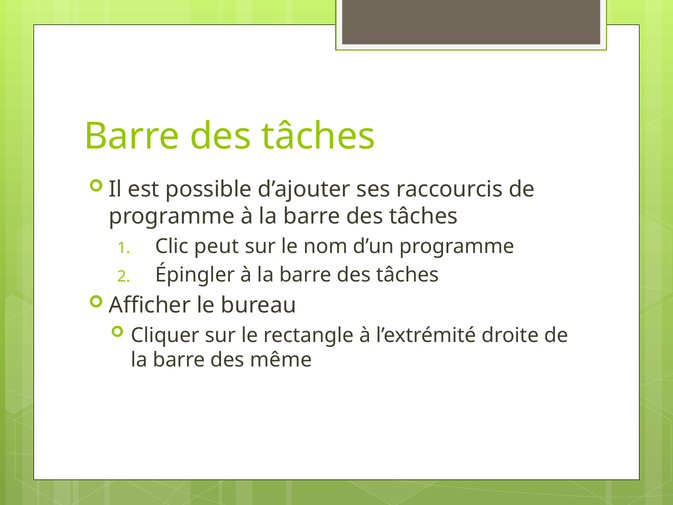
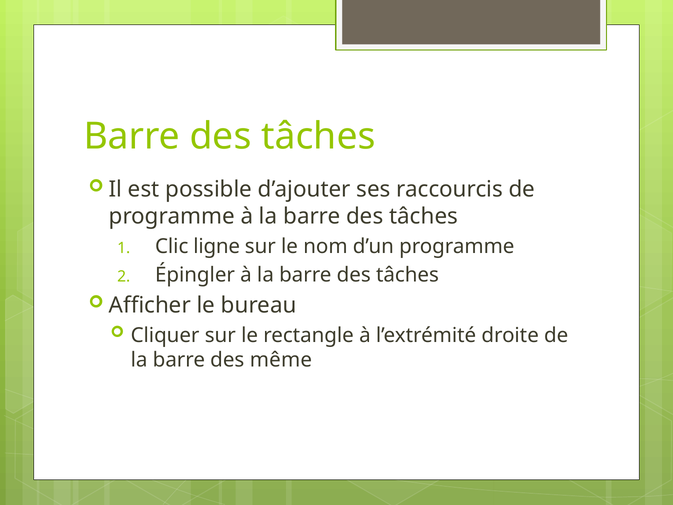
peut: peut -> ligne (217, 246)
